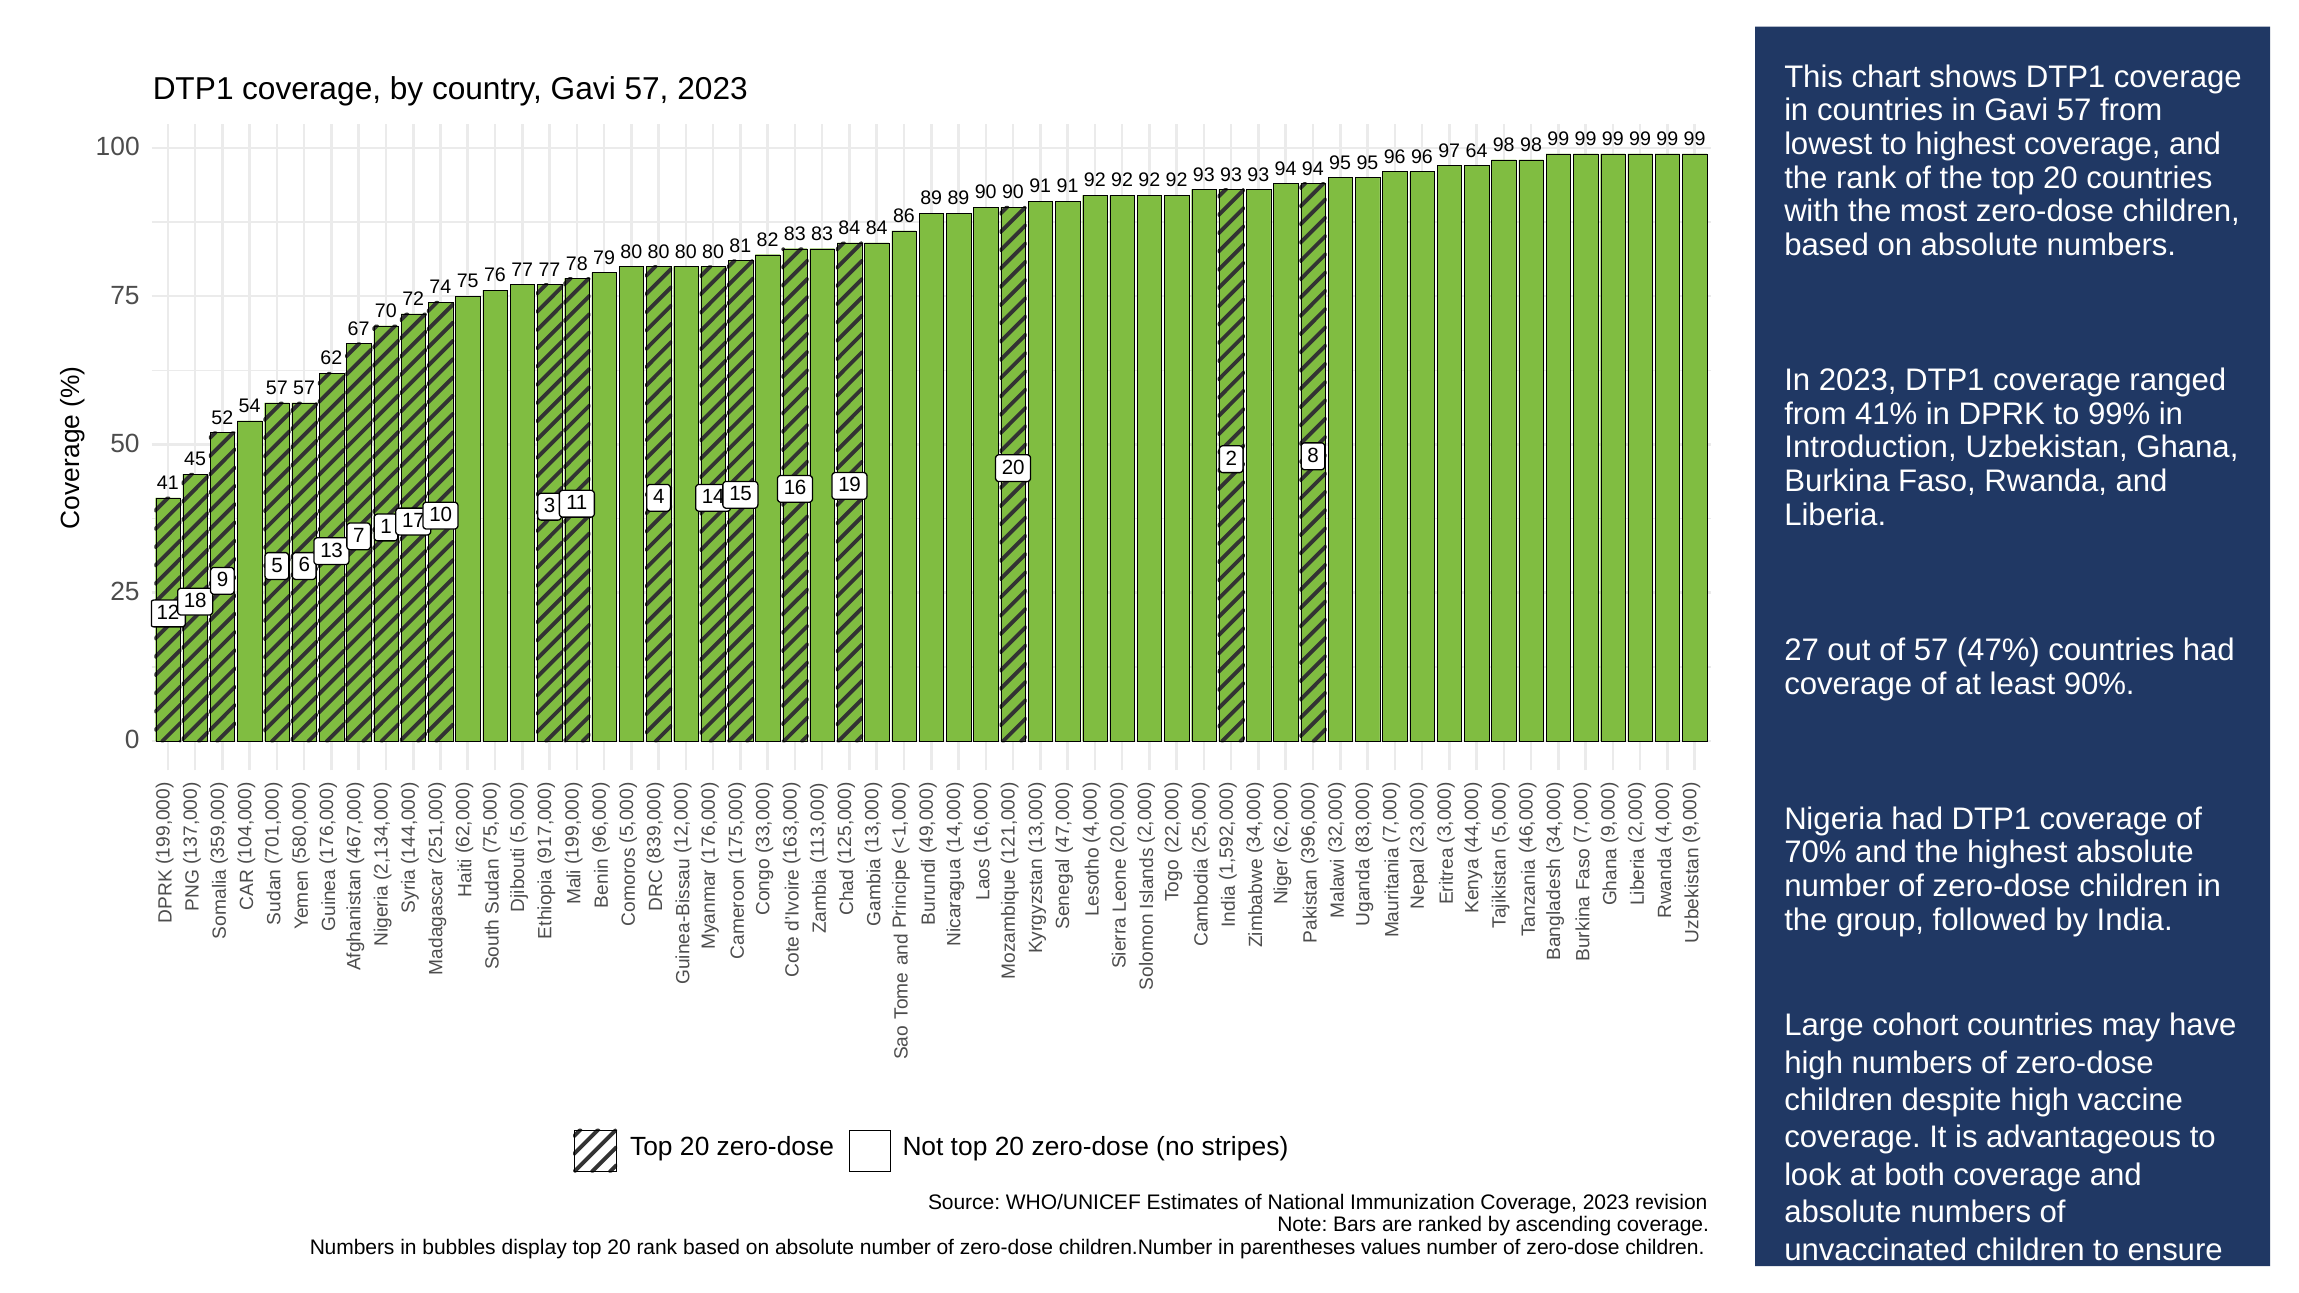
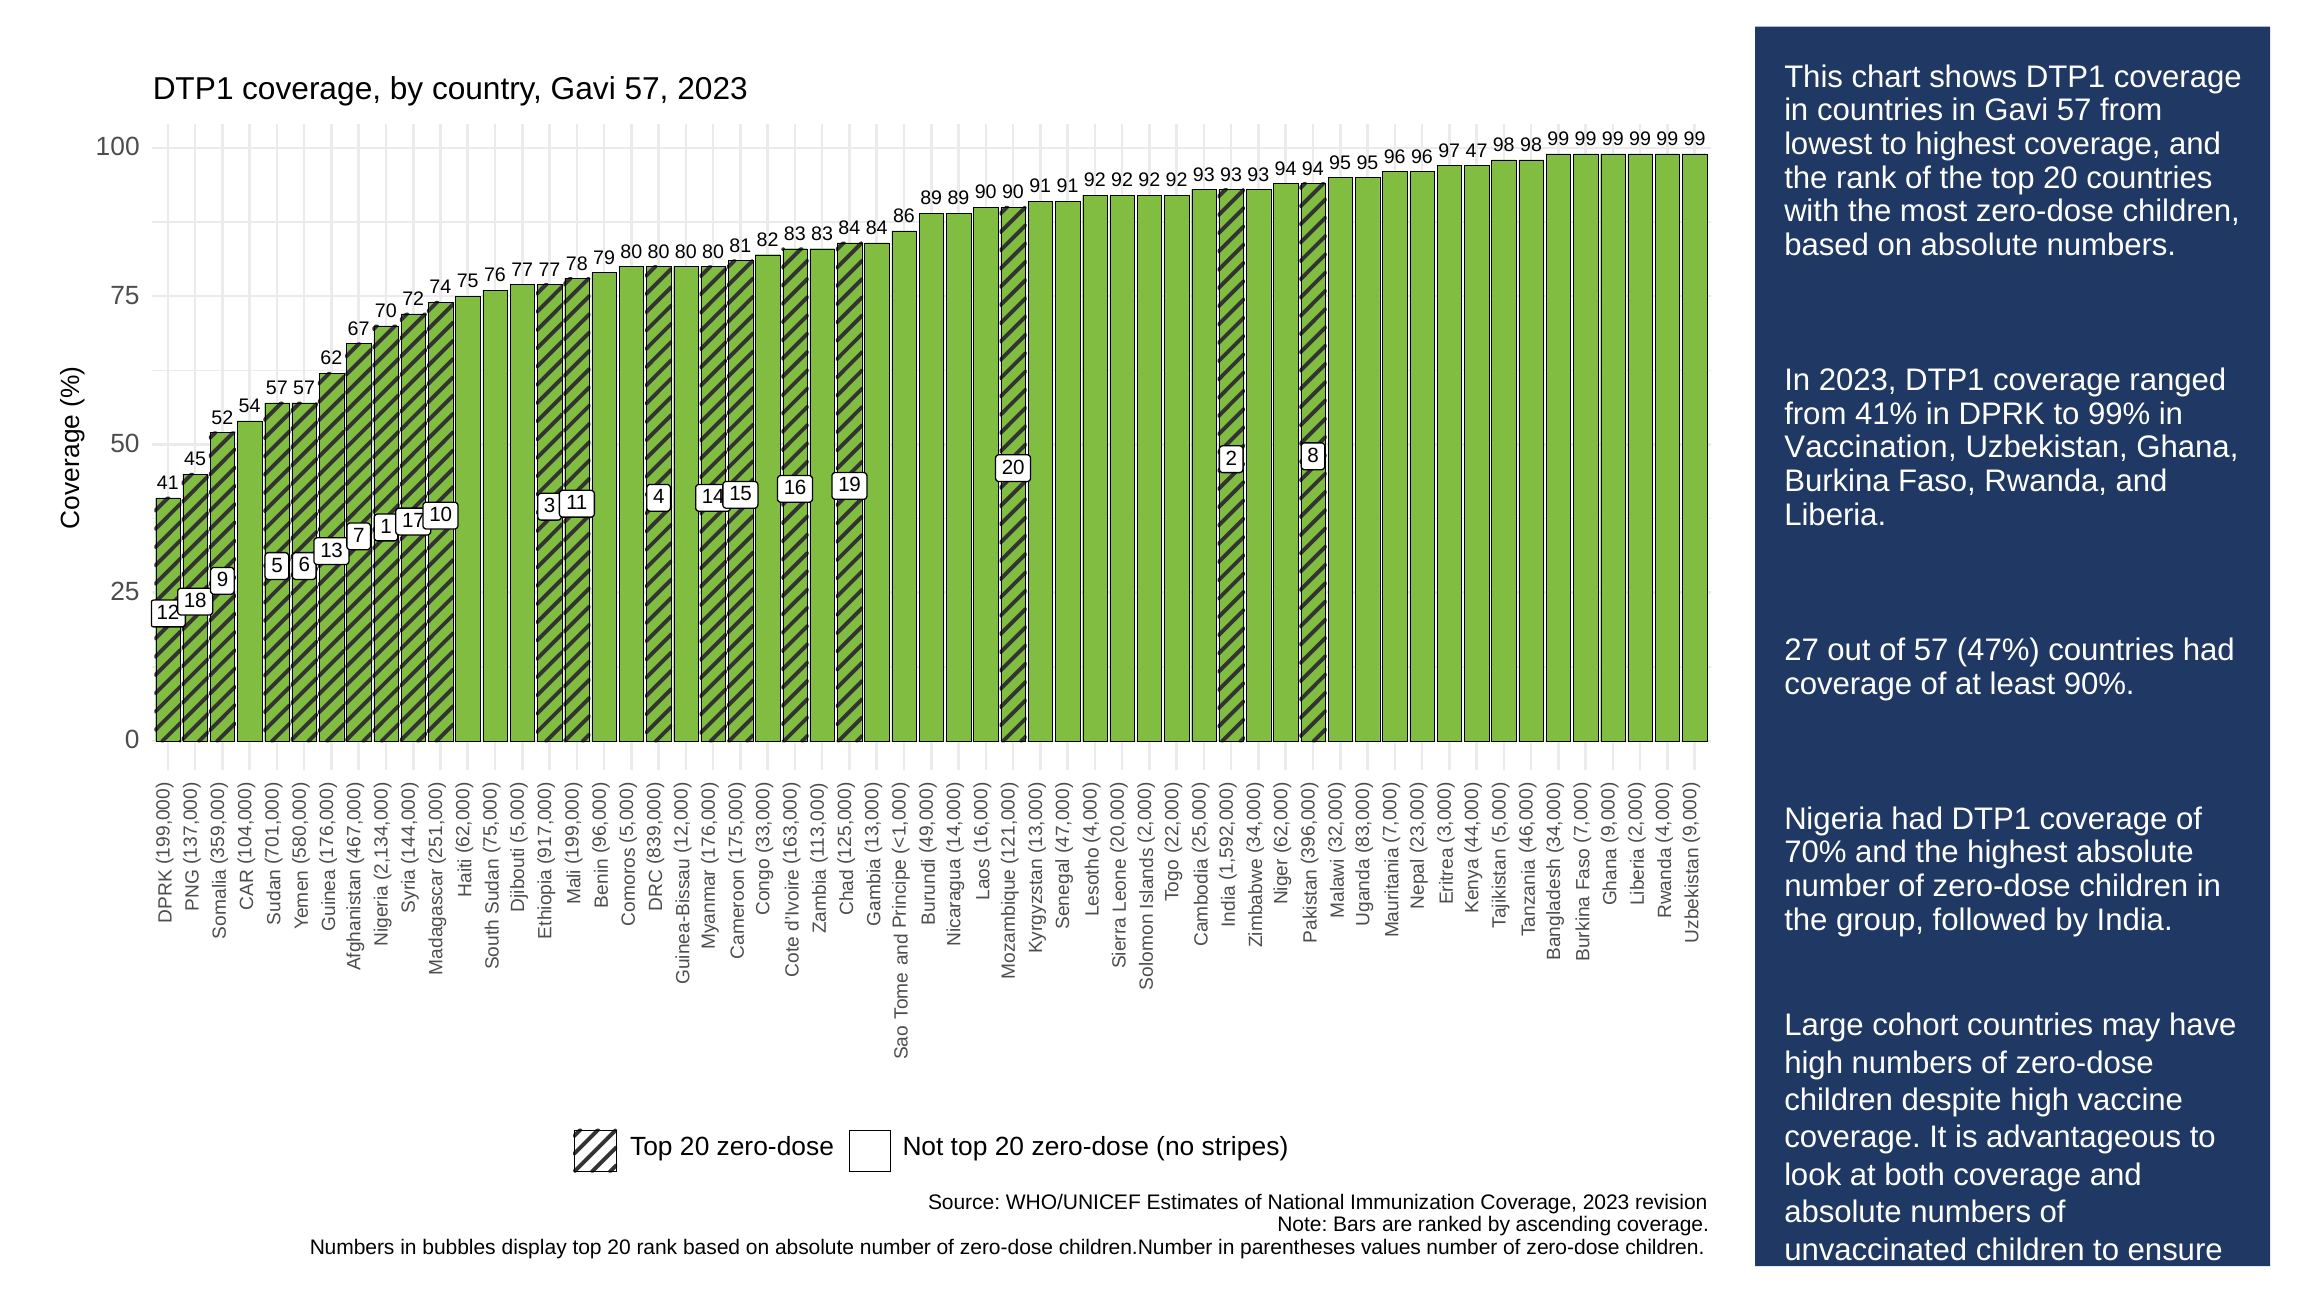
64: 64 -> 47 (1477, 151)
Introduction: Introduction -> Vaccination (1870, 448)
